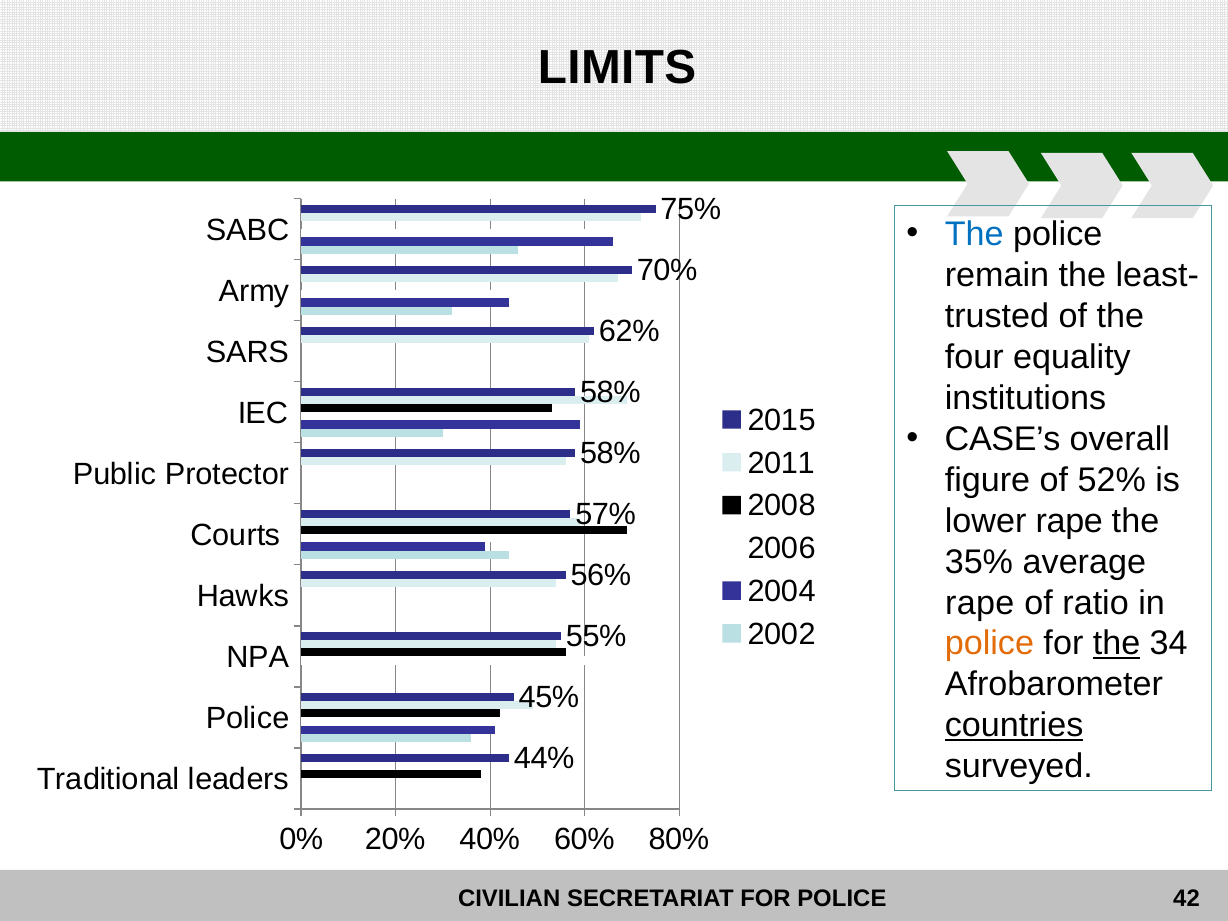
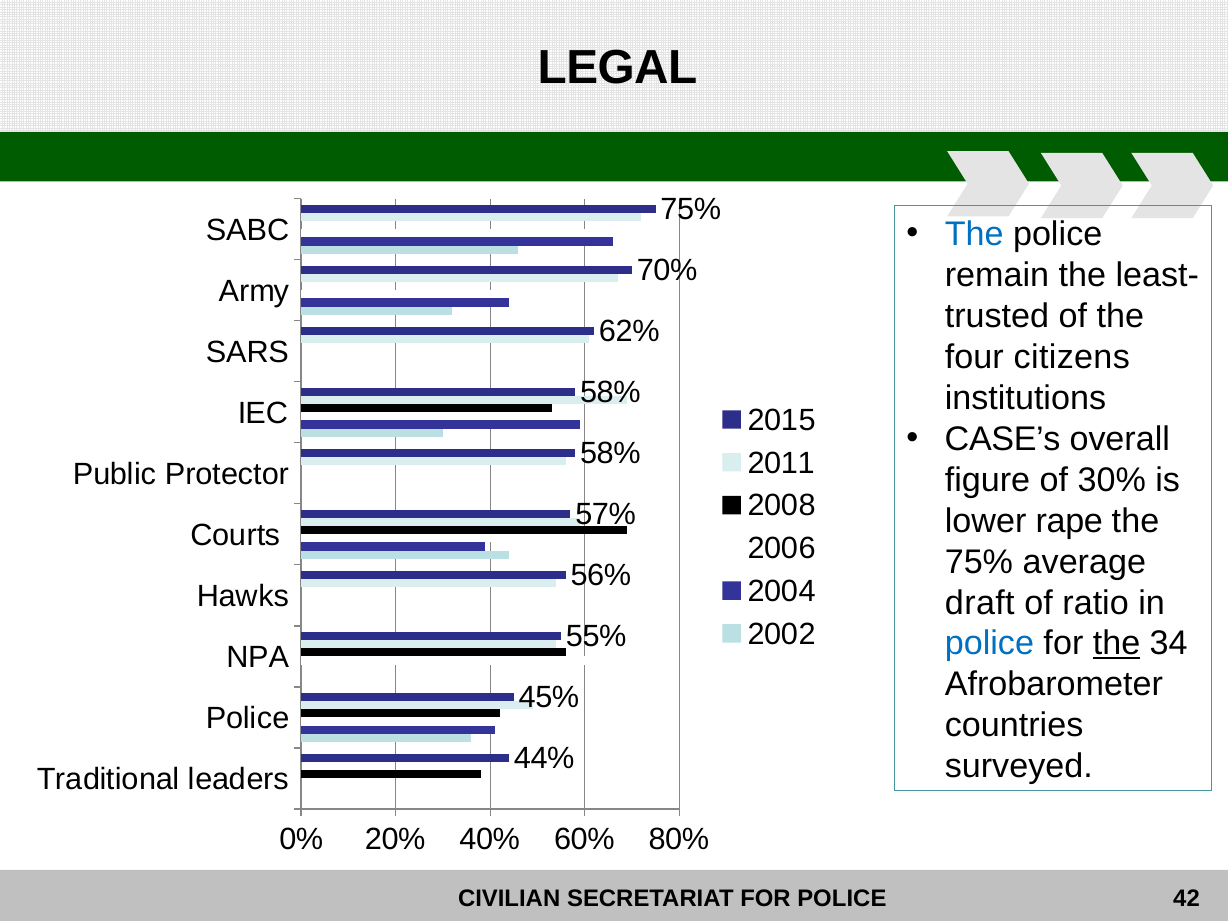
LIMITS: LIMITS -> LEGAL (617, 67)
equality: equality -> citizens (1072, 357)
52%: 52% -> 30% (1112, 480)
35%: 35% -> 75% (979, 562)
rape: rape -> draft (980, 603)
police colour: orange -> blue (989, 644)
countries underline: present -> none (1014, 726)
